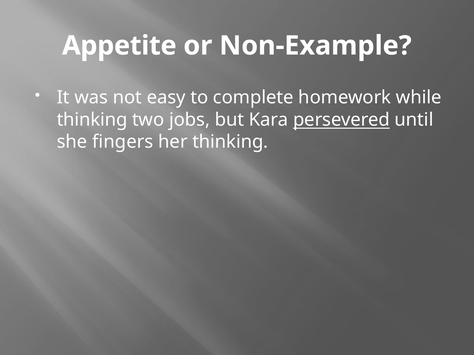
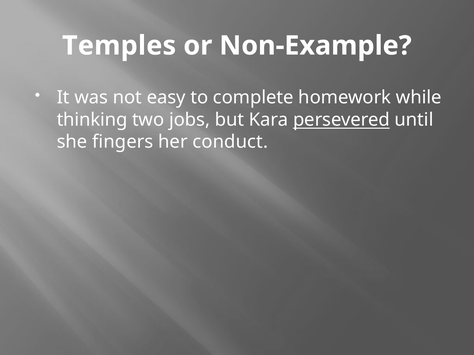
Appetite: Appetite -> Temples (119, 46)
her thinking: thinking -> conduct (230, 142)
